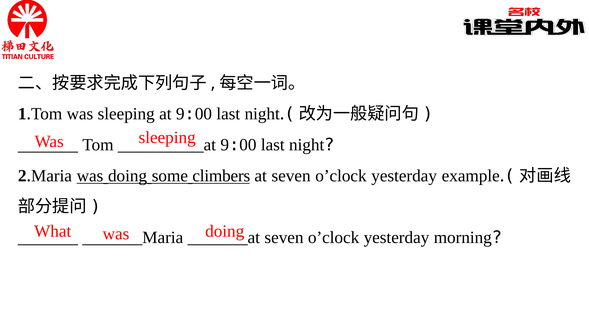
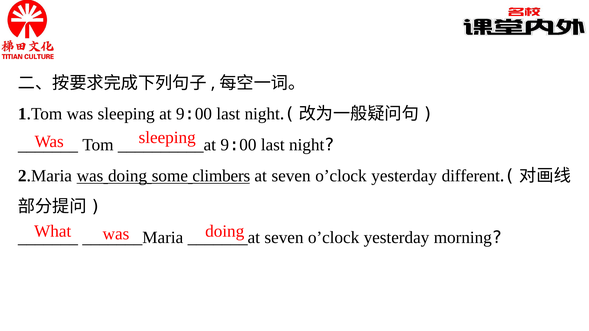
example: example -> different (471, 176)
